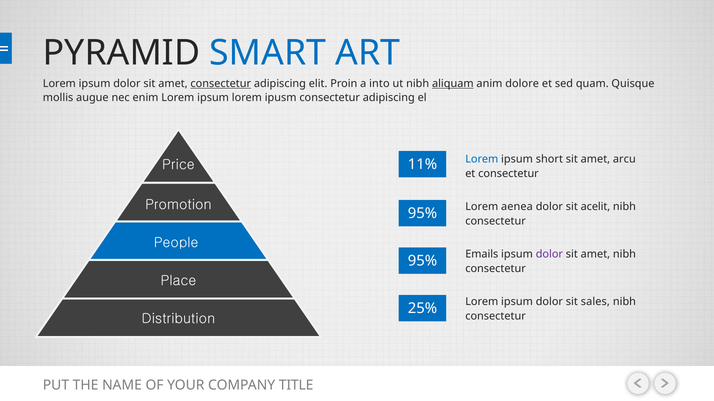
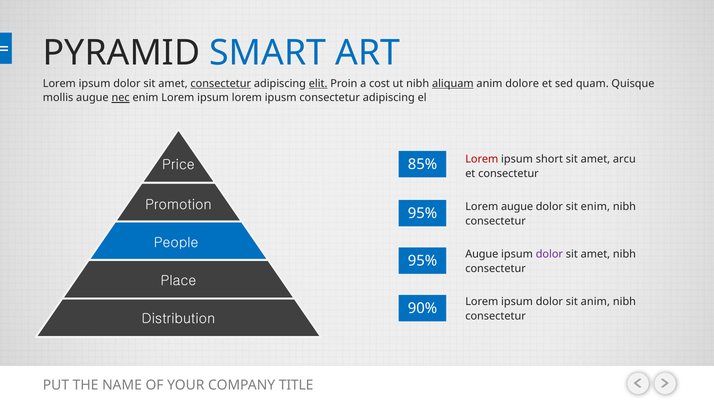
elit underline: none -> present (318, 84)
into: into -> cost (380, 84)
nec underline: none -> present (121, 98)
Lorem colour: blue -> red (482, 159)
11%: 11% -> 85% (422, 164)
Lorem aenea: aenea -> augue (517, 207)
sit acelit: acelit -> enim (595, 207)
Emails: Emails -> Augue (482, 255)
sit sales: sales -> anim (595, 302)
25%: 25% -> 90% (422, 309)
